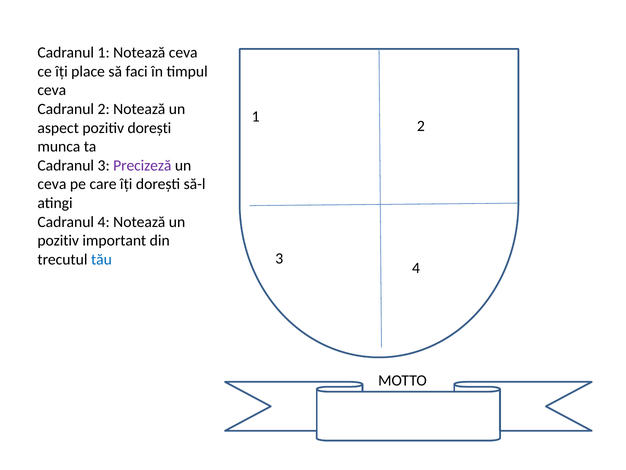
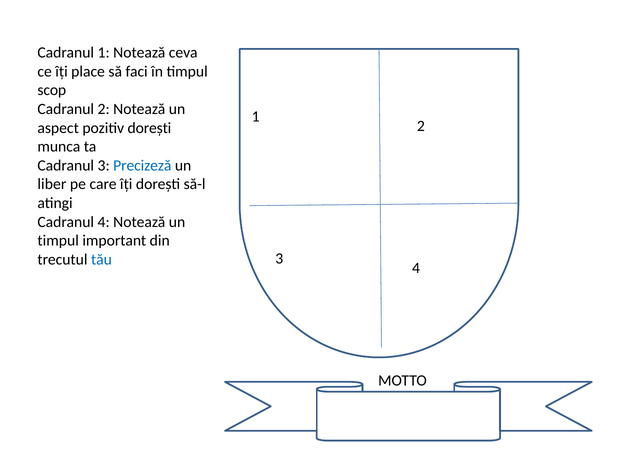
ceva: ceva -> scop (52, 90)
Precizeză colour: purple -> blue (142, 165)
ceva: ceva -> liber (52, 184)
pozitiv: pozitiv -> timpul (58, 240)
